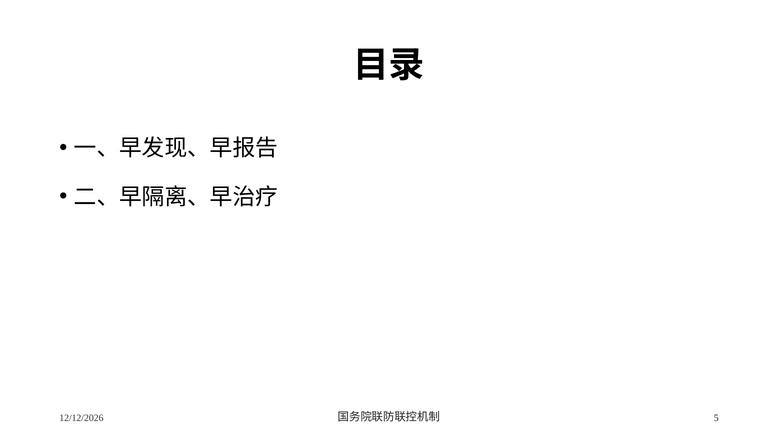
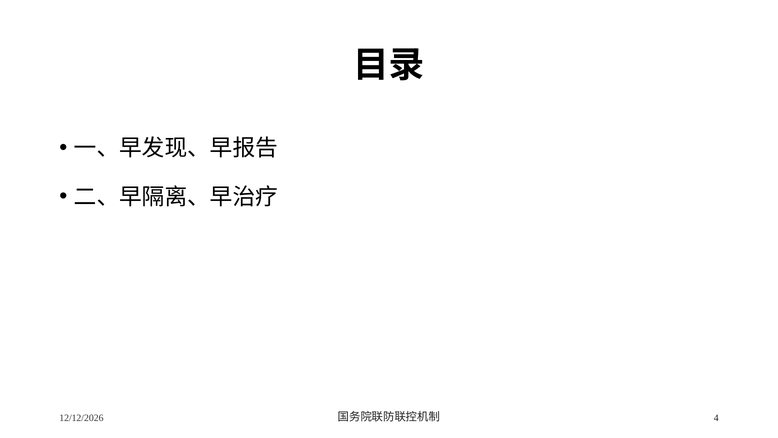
5: 5 -> 4 (716, 418)
